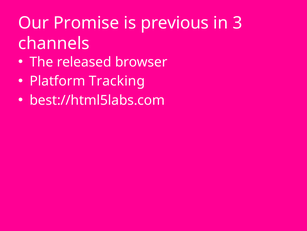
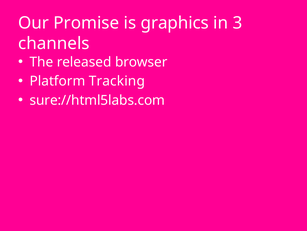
previous: previous -> graphics (175, 23)
best://html5labs.com: best://html5labs.com -> sure://html5labs.com (97, 100)
